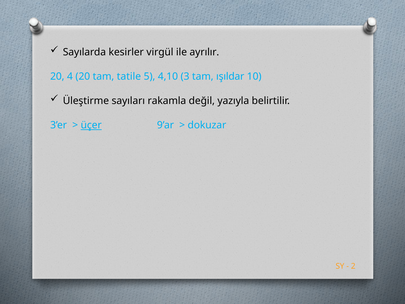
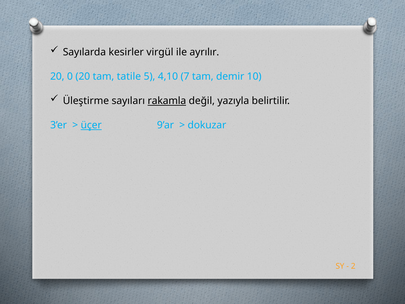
4: 4 -> 0 (70, 76)
3: 3 -> 7 (185, 76)
ışıldar: ışıldar -> demir (230, 76)
rakamla underline: none -> present (167, 101)
